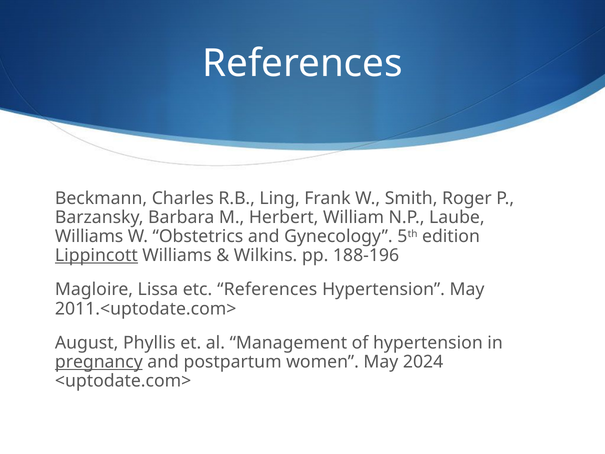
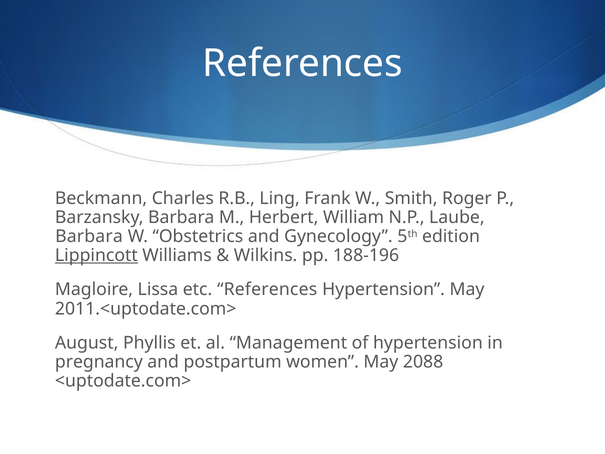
Williams: Williams -> Barbara (89, 236)
pregnancy underline: present -> none (99, 362)
2024: 2024 -> 2088 (423, 362)
